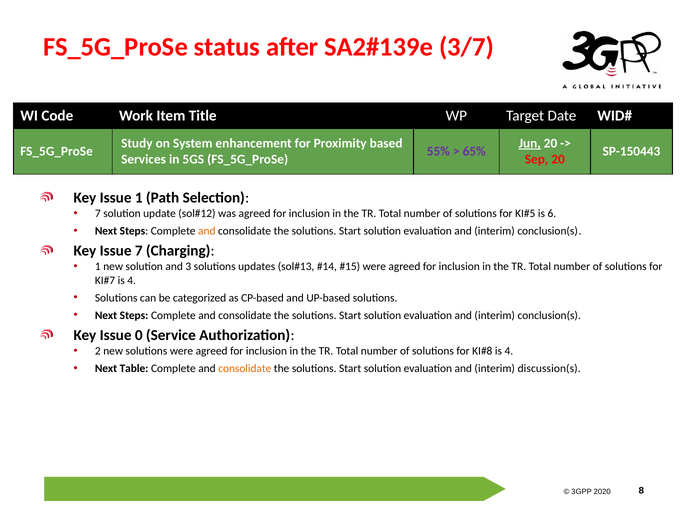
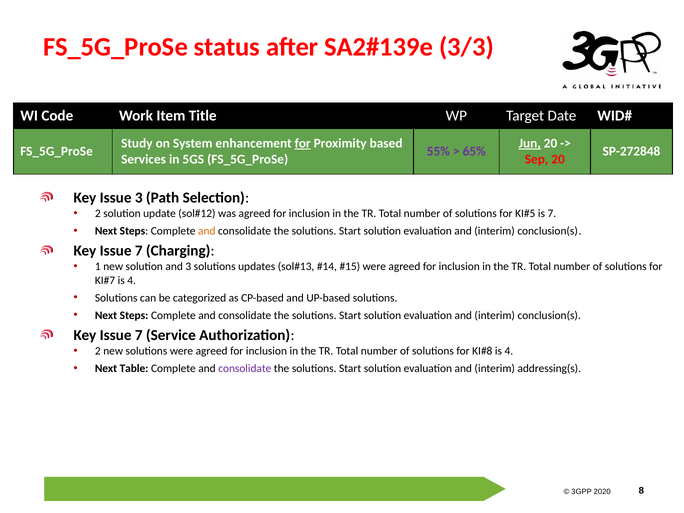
3/7: 3/7 -> 3/3 (467, 47)
for underline: none -> present (303, 143)
SP-150443: SP-150443 -> SP-272848 (631, 152)
Issue 1: 1 -> 3 (139, 198)
7: 7 -> 2 (98, 213)
is 6: 6 -> 7 (552, 213)
0: 0 -> 7 (139, 335)
consolidate colour: orange -> purple (245, 368)
discussion(s: discussion(s -> addressing(s (549, 368)
